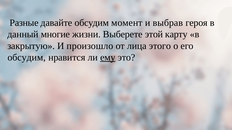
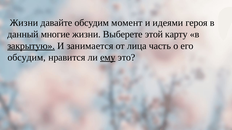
Разные: Разные -> Жизни (24, 23)
выбрав: выбрав -> идеями (168, 23)
закрытую underline: none -> present (31, 46)
произошло: произошло -> занимается (90, 46)
этого: этого -> часть (160, 46)
